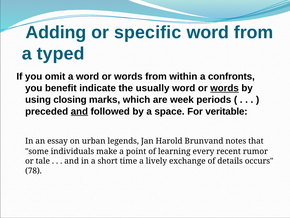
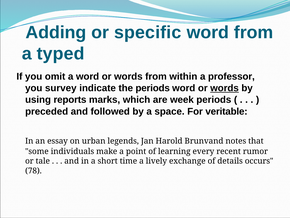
confronts: confronts -> professor (231, 76)
benefit: benefit -> survey (61, 88)
the usually: usually -> periods (153, 88)
closing: closing -> reports (70, 100)
and underline: present -> none (79, 111)
